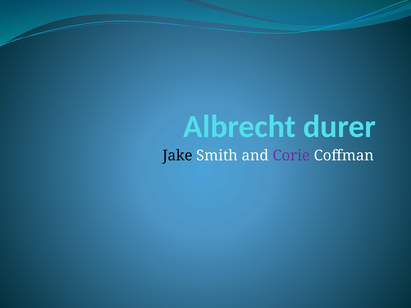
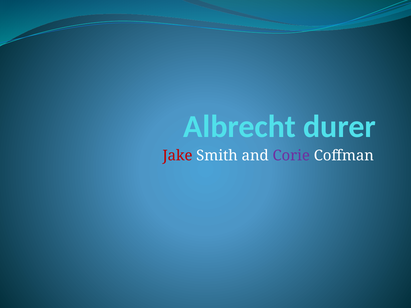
Jake colour: black -> red (177, 156)
